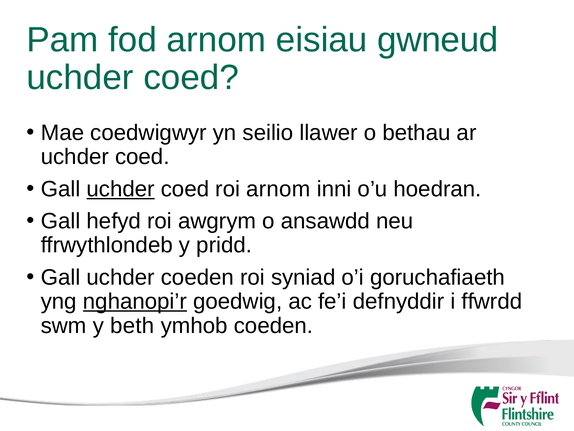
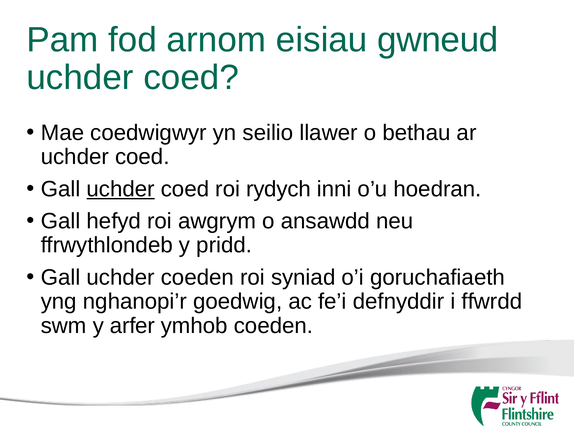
roi arnom: arnom -> rydych (278, 189)
nghanopi’r underline: present -> none (135, 301)
beth: beth -> arfer (132, 325)
